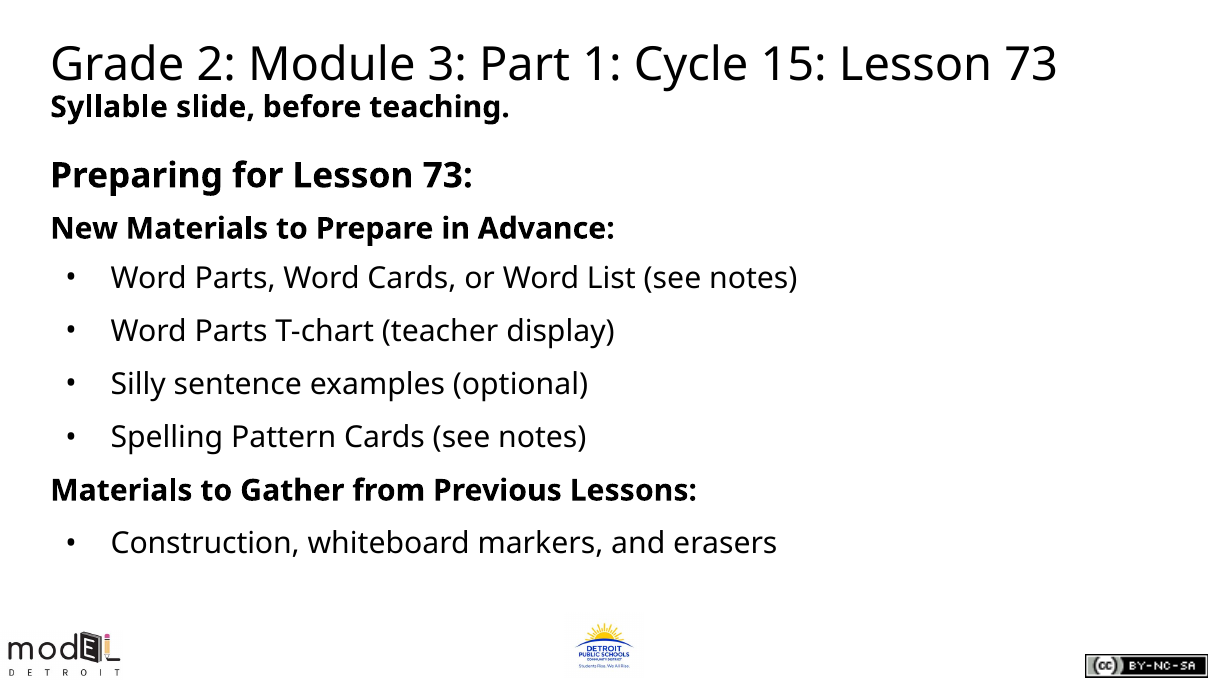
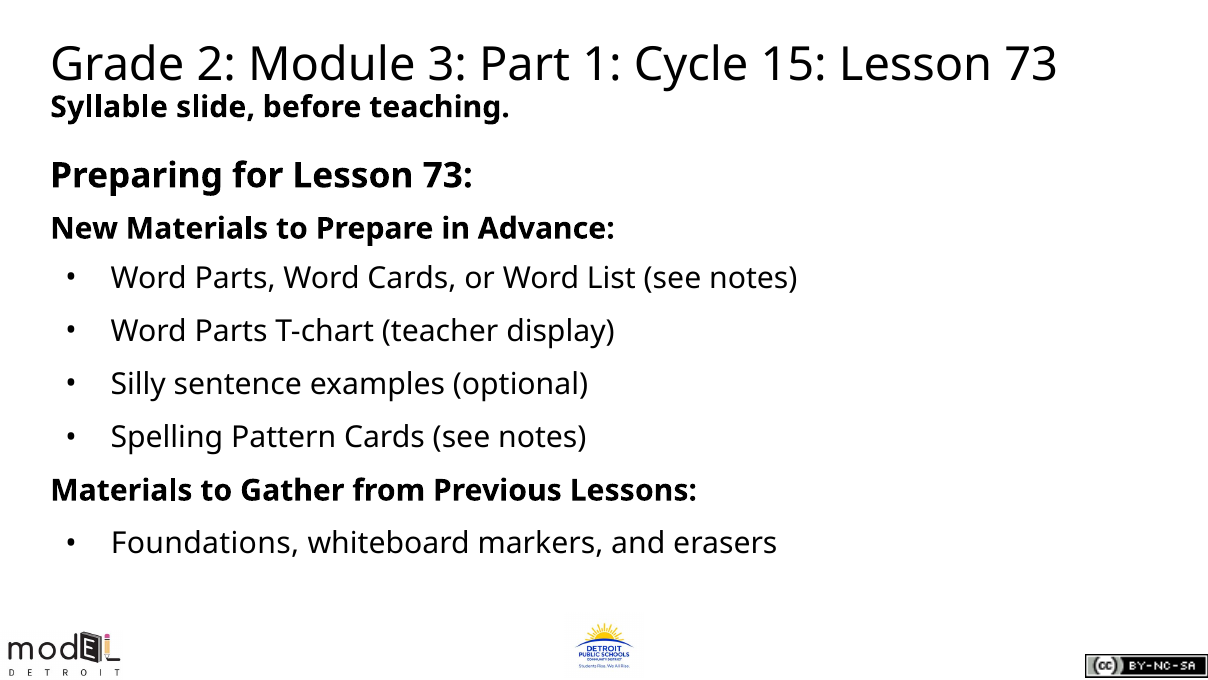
Construction: Construction -> Foundations (205, 543)
